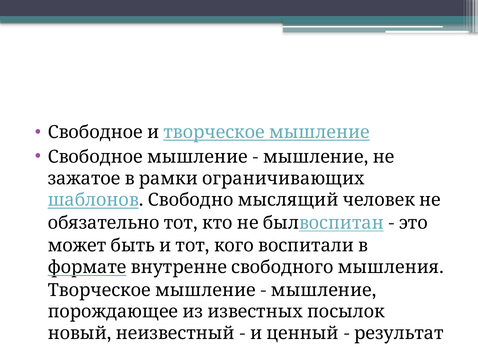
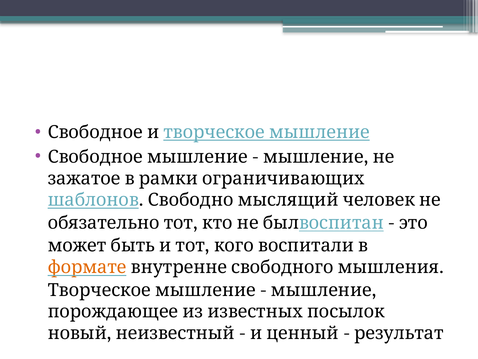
формате colour: black -> orange (87, 267)
